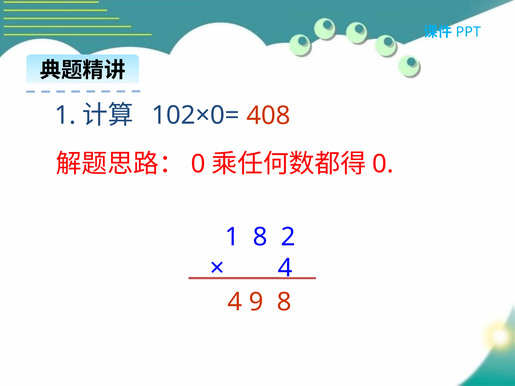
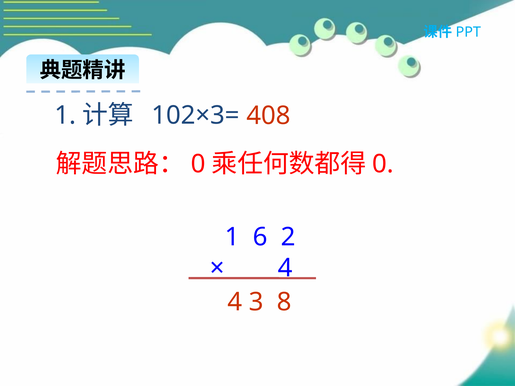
102×0=: 102×0= -> 102×3= (196, 116)
1 8: 8 -> 6 (260, 237)
9: 9 -> 3 (256, 302)
